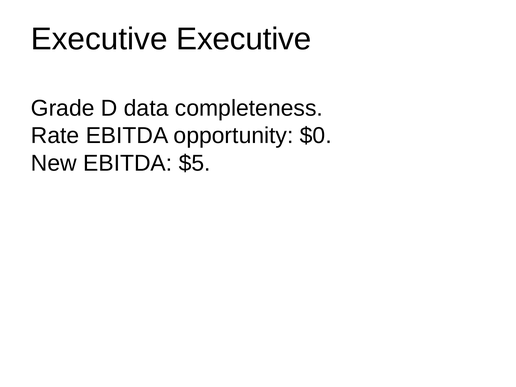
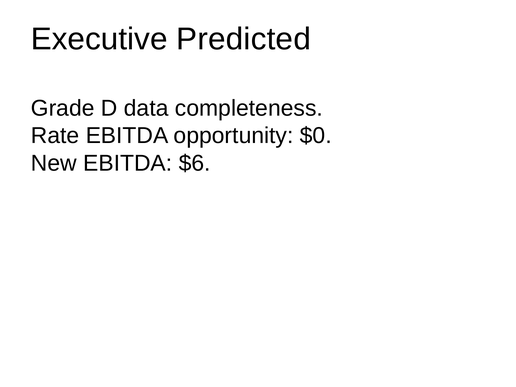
Executive Executive: Executive -> Predicted (244, 39)
$5: $5 -> $6 (195, 163)
